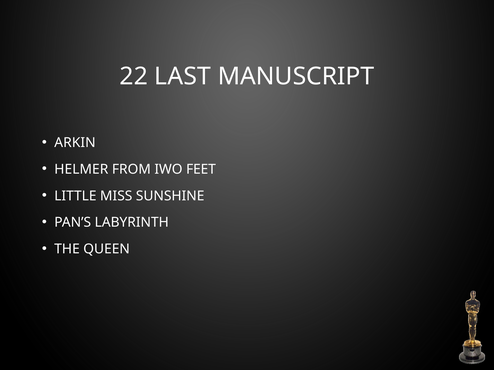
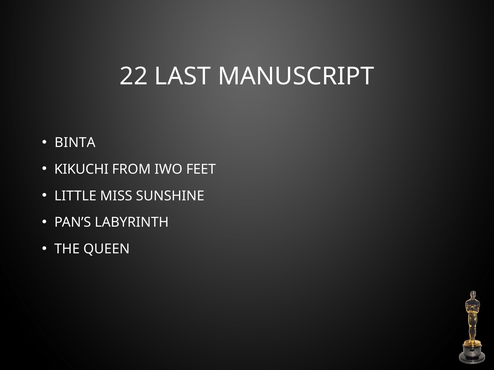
ARKIN: ARKIN -> BINTA (75, 143)
HELMER: HELMER -> KIKUCHI (81, 169)
